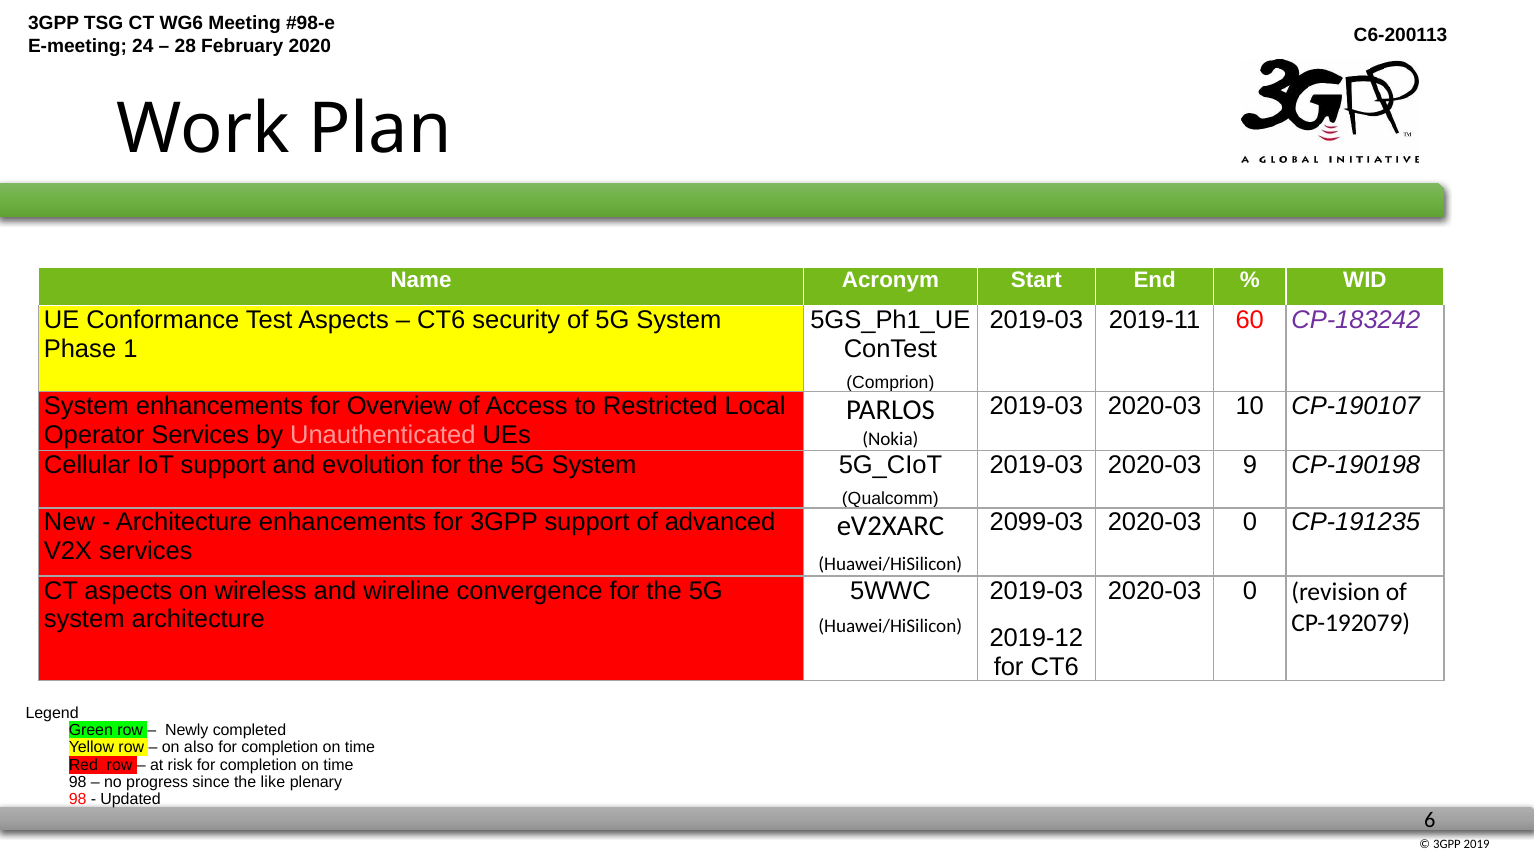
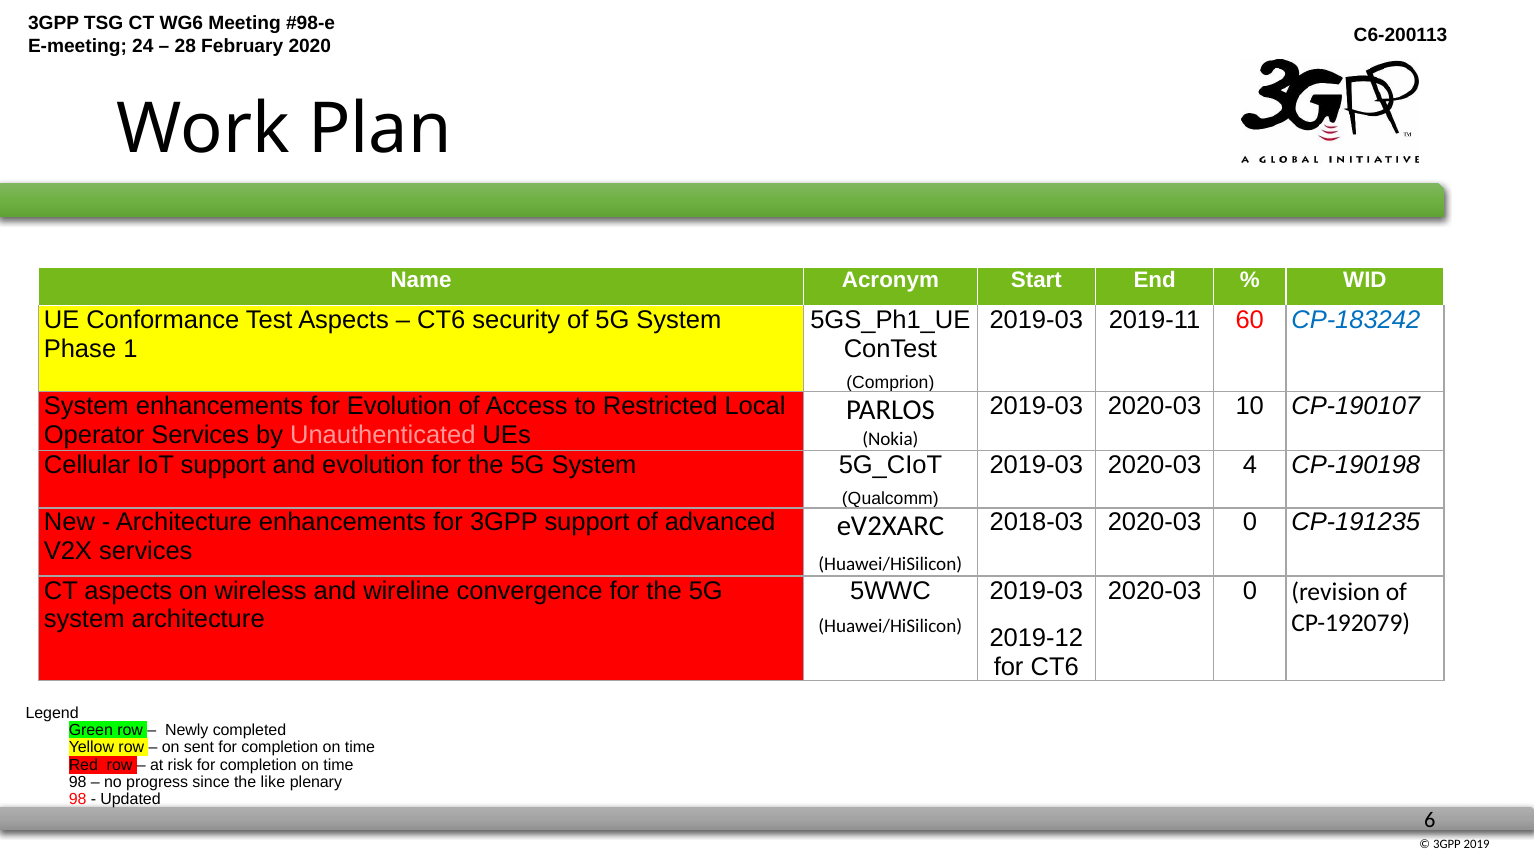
CP-183242 colour: purple -> blue (1356, 320)
for Overview: Overview -> Evolution (399, 406)
9: 9 -> 4 (1250, 465)
2099-03: 2099-03 -> 2018-03 (1036, 522)
also: also -> sent (199, 748)
